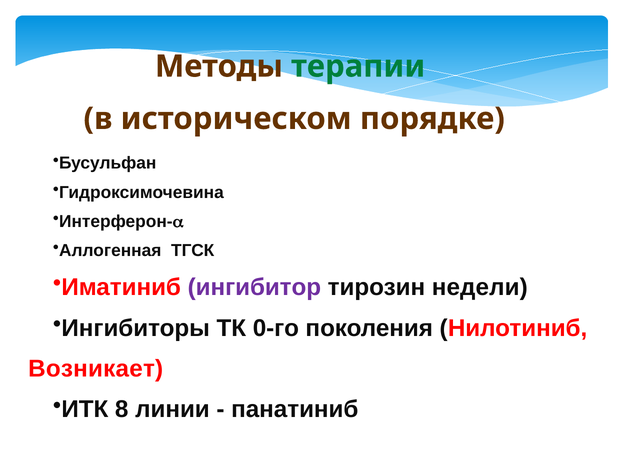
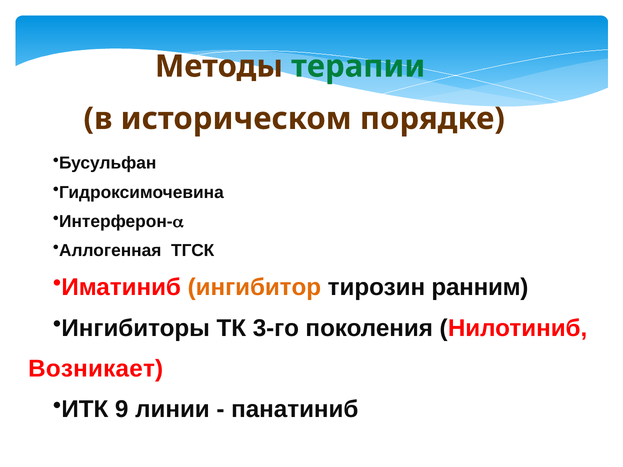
ингибитор colour: purple -> orange (254, 288)
недели: недели -> ранним (480, 288)
0-го: 0-го -> 3-го (276, 328)
8: 8 -> 9 (122, 410)
